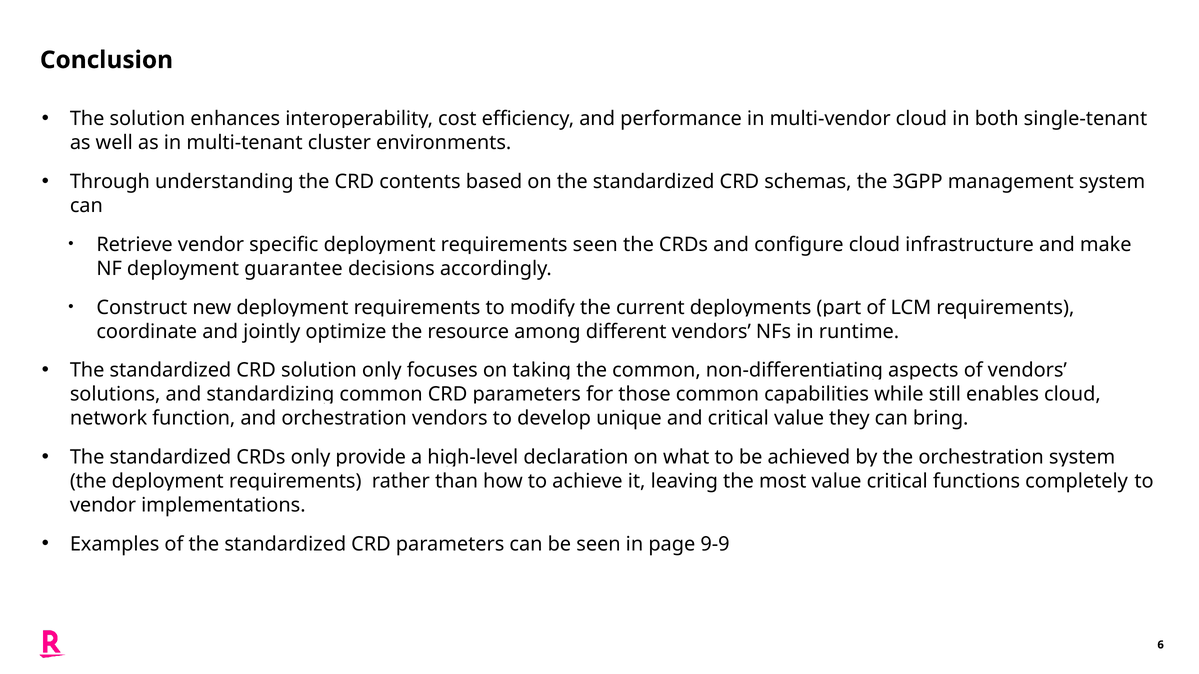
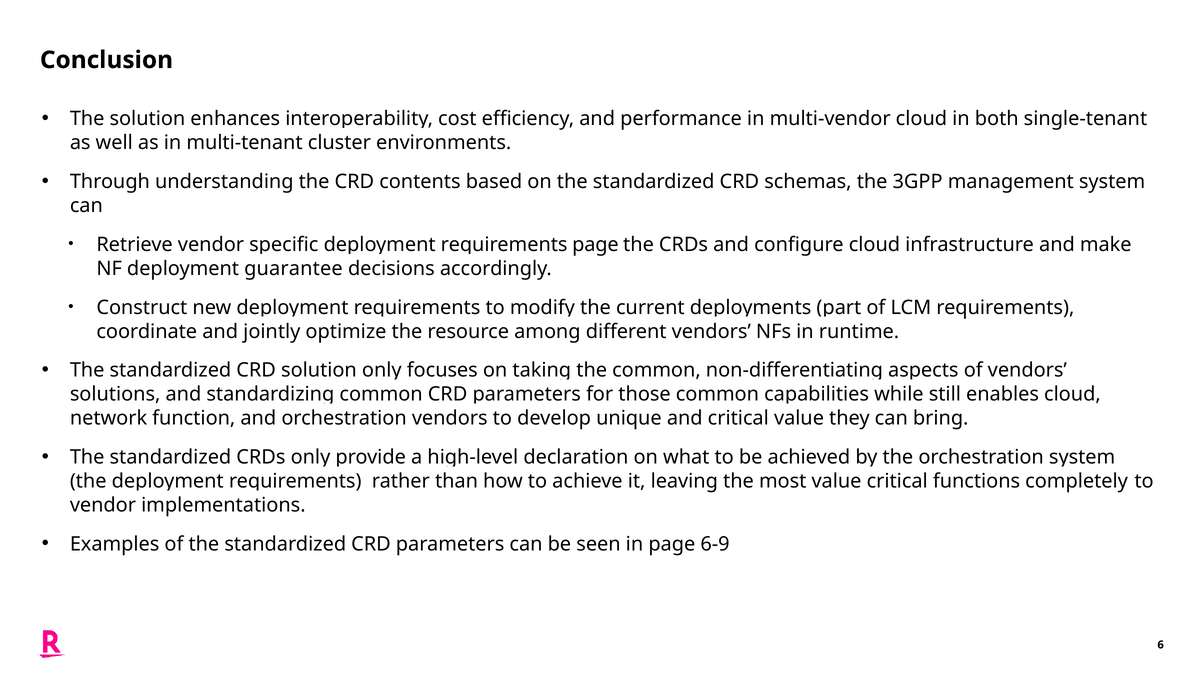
seen: seen -> page (595, 245)
9-9: 9-9 -> 6-9 (715, 544)
